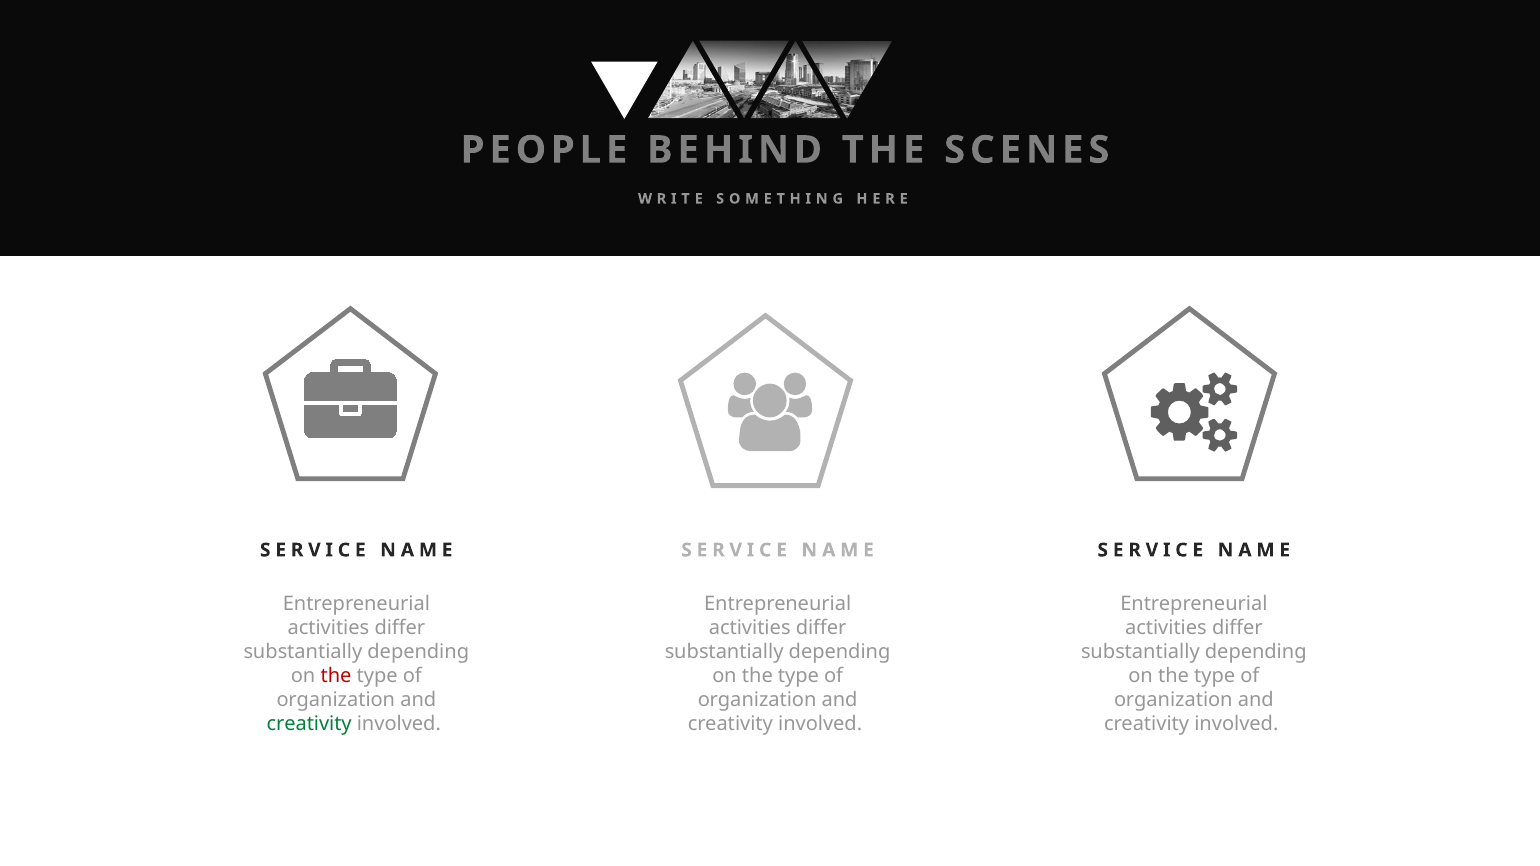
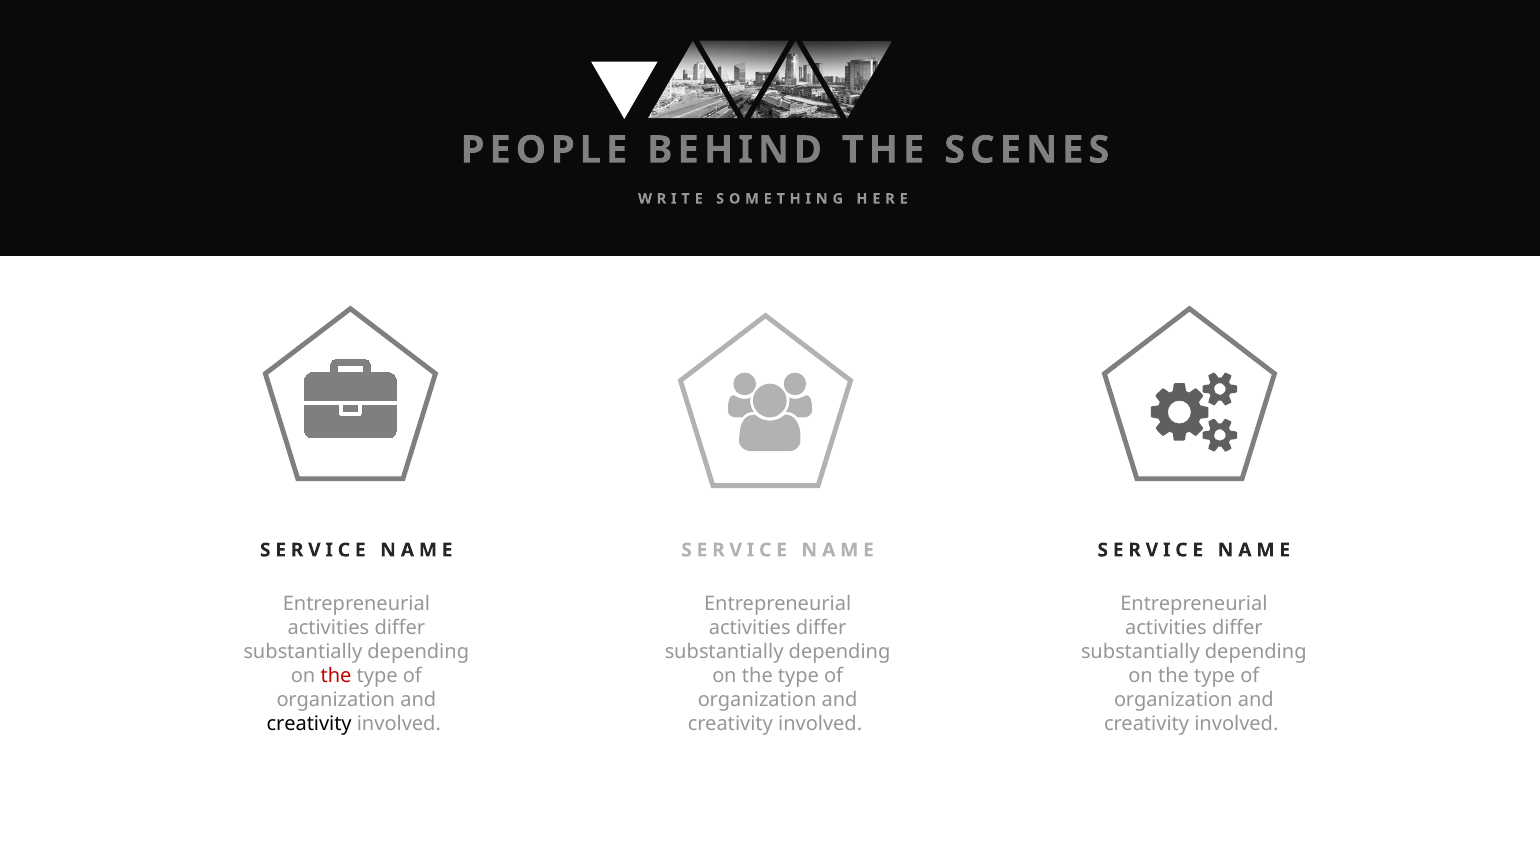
creativity colour: green -> black (309, 724)
